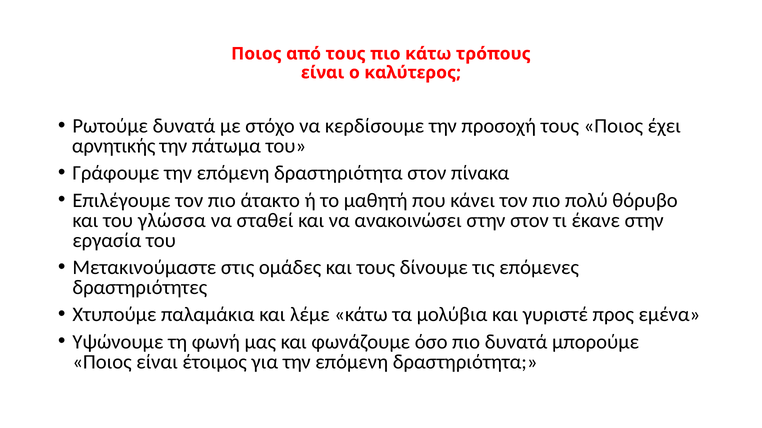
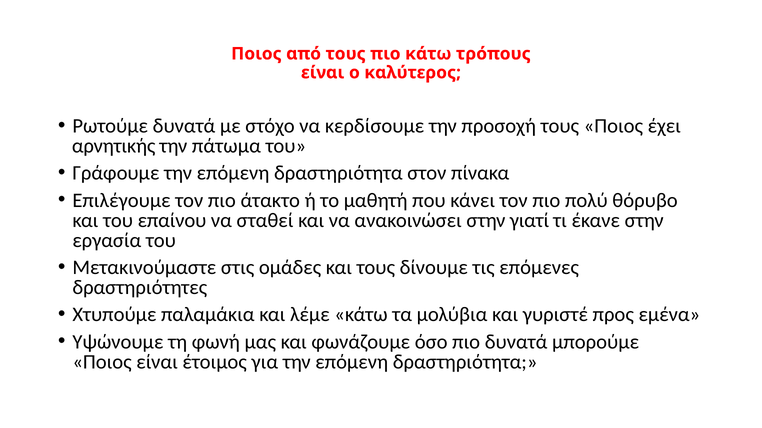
γλώσσα: γλώσσα -> επαίνου (172, 221)
στην στον: στον -> γιατί (529, 221)
